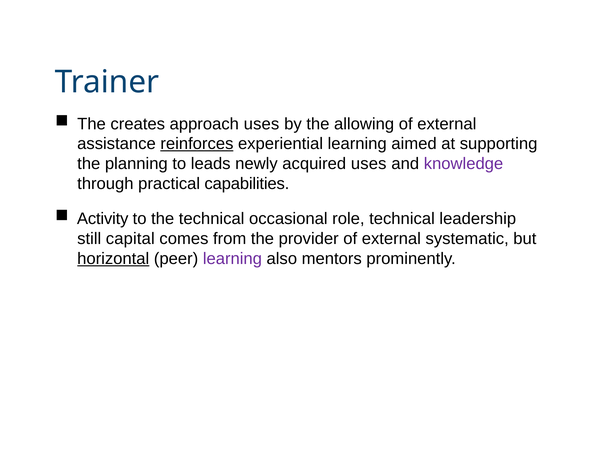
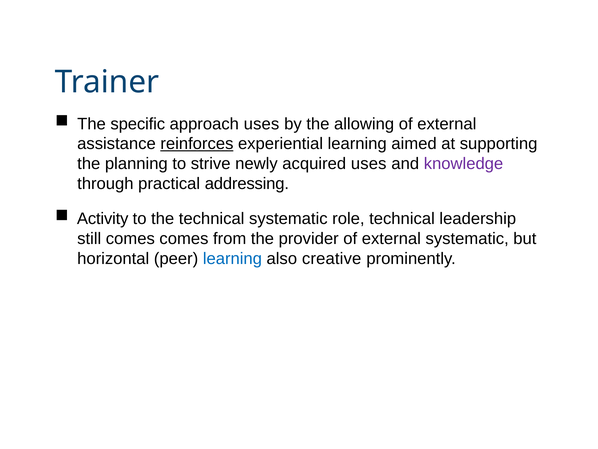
creates: creates -> specific (138, 124)
leads: leads -> strive (211, 164)
capabilities: capabilities -> addressing (247, 184)
technical occasional: occasional -> systematic (288, 218)
still capital: capital -> comes (130, 238)
horizontal underline: present -> none (113, 258)
learning colour: purple -> blue (232, 258)
mentors: mentors -> creative (332, 258)
